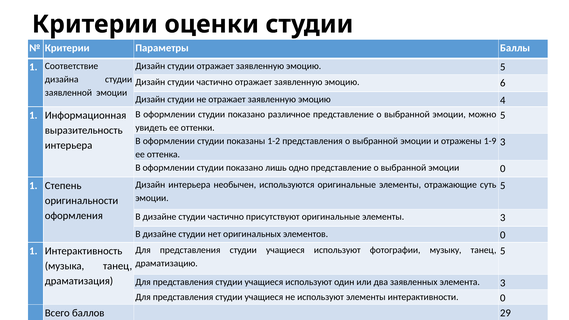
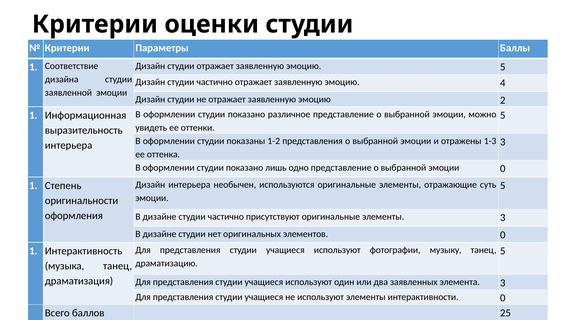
6: 6 -> 4 (503, 83)
4: 4 -> 2 (503, 100)
1-9: 1-9 -> 1-3 (490, 141)
29: 29 -> 25 (505, 313)
